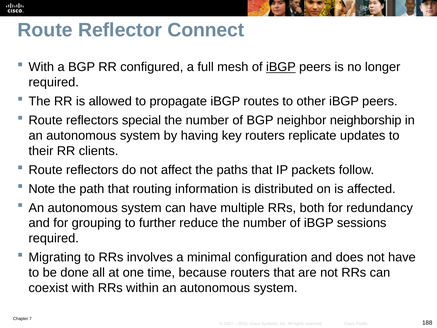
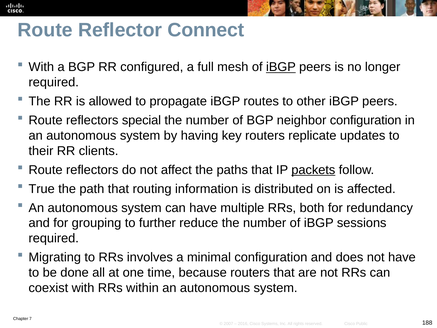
neighbor neighborship: neighborship -> configuration (366, 120)
packets underline: none -> present (313, 170)
Note: Note -> True (42, 189)
